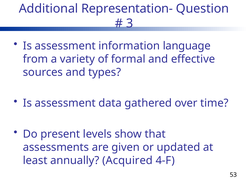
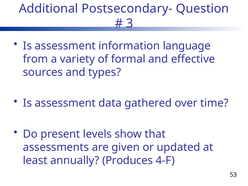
Representation-: Representation- -> Postsecondary- (127, 9)
Acquired: Acquired -> Produces (128, 160)
